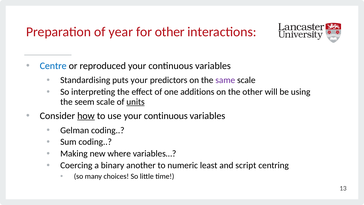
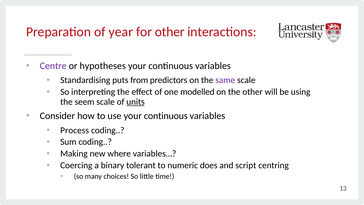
Centre colour: blue -> purple (53, 66)
reproduced: reproduced -> hypotheses (103, 66)
puts your: your -> from (139, 80)
additions: additions -> modelled (197, 92)
how underline: present -> none (86, 116)
Gelman: Gelman -> Process (75, 130)
another: another -> tolerant (141, 165)
least: least -> does (209, 165)
